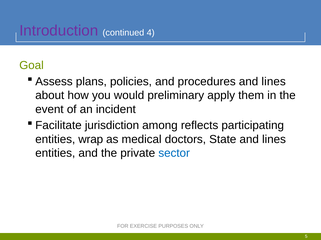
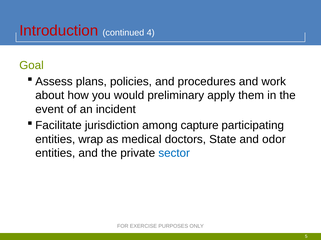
Introduction colour: purple -> red (59, 31)
procedures and lines: lines -> work (274, 82)
reflects: reflects -> capture (200, 126)
State and lines: lines -> odor (274, 140)
